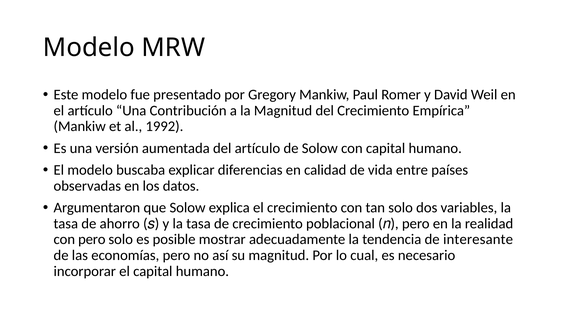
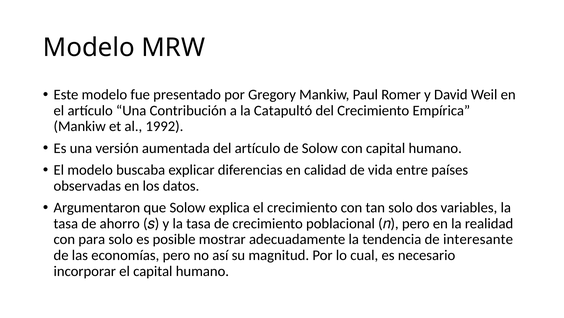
la Magnitud: Magnitud -> Catapultó (283, 110)
con pero: pero -> para (92, 239)
